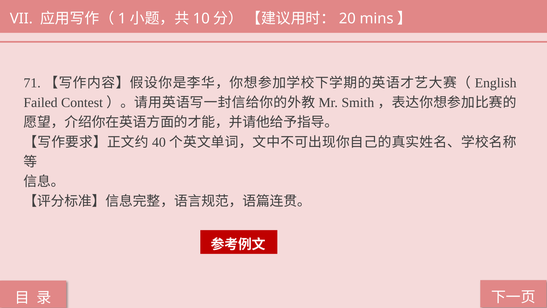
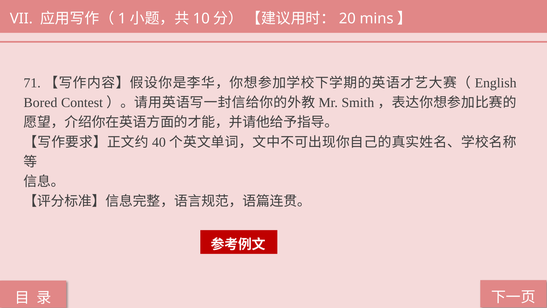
Failed: Failed -> Bored (40, 103)
